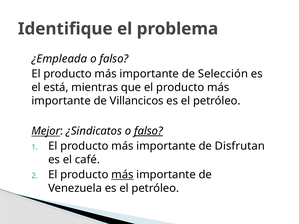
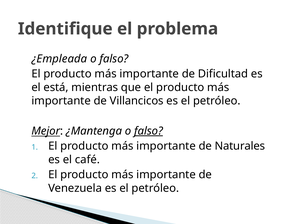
Selección: Selección -> Dificultad (223, 74)
¿Sindicatos: ¿Sindicatos -> ¿Mantenga (94, 131)
Disfrutan: Disfrutan -> Naturales (240, 146)
más underline: present -> none (122, 175)
